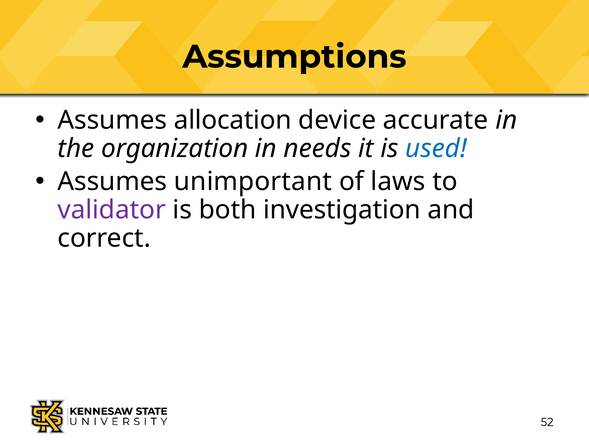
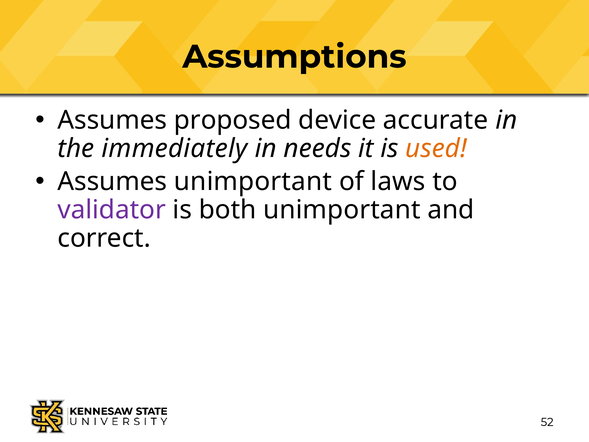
allocation: allocation -> proposed (233, 120)
organization: organization -> immediately (174, 148)
used colour: blue -> orange (436, 148)
both investigation: investigation -> unimportant (342, 210)
